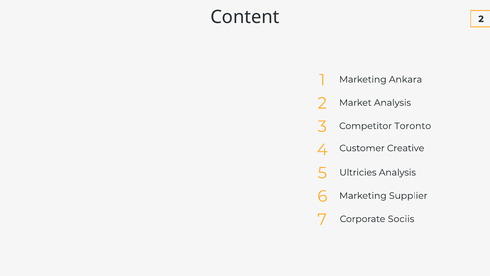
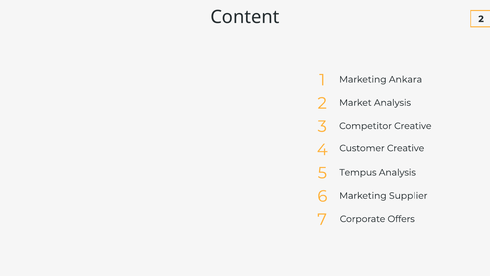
Competitor Toronto: Toronto -> Creative (413, 126)
Ultricies: Ultricies -> Tempus (358, 172)
Sociis: Sociis -> Offers (401, 219)
